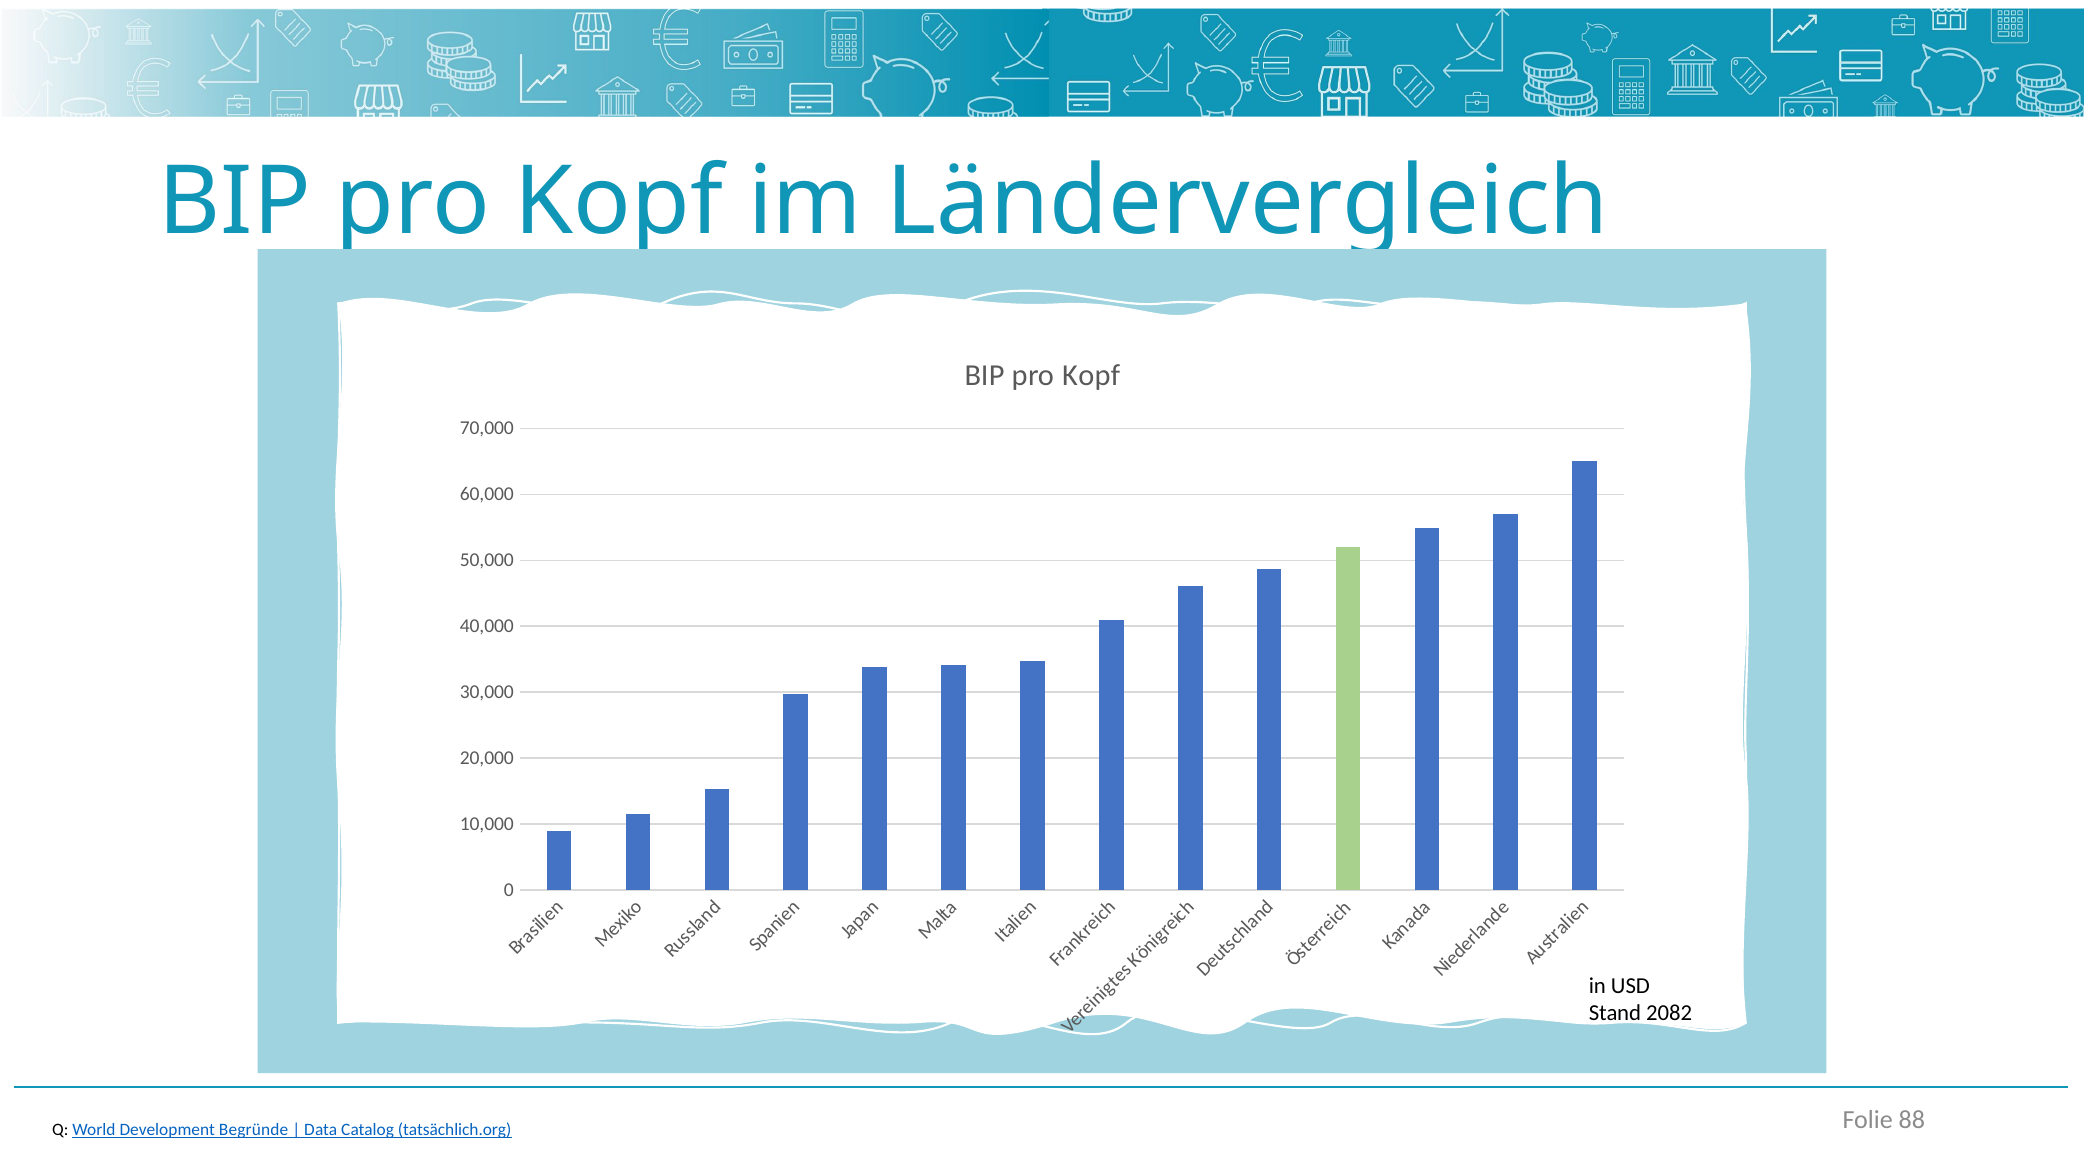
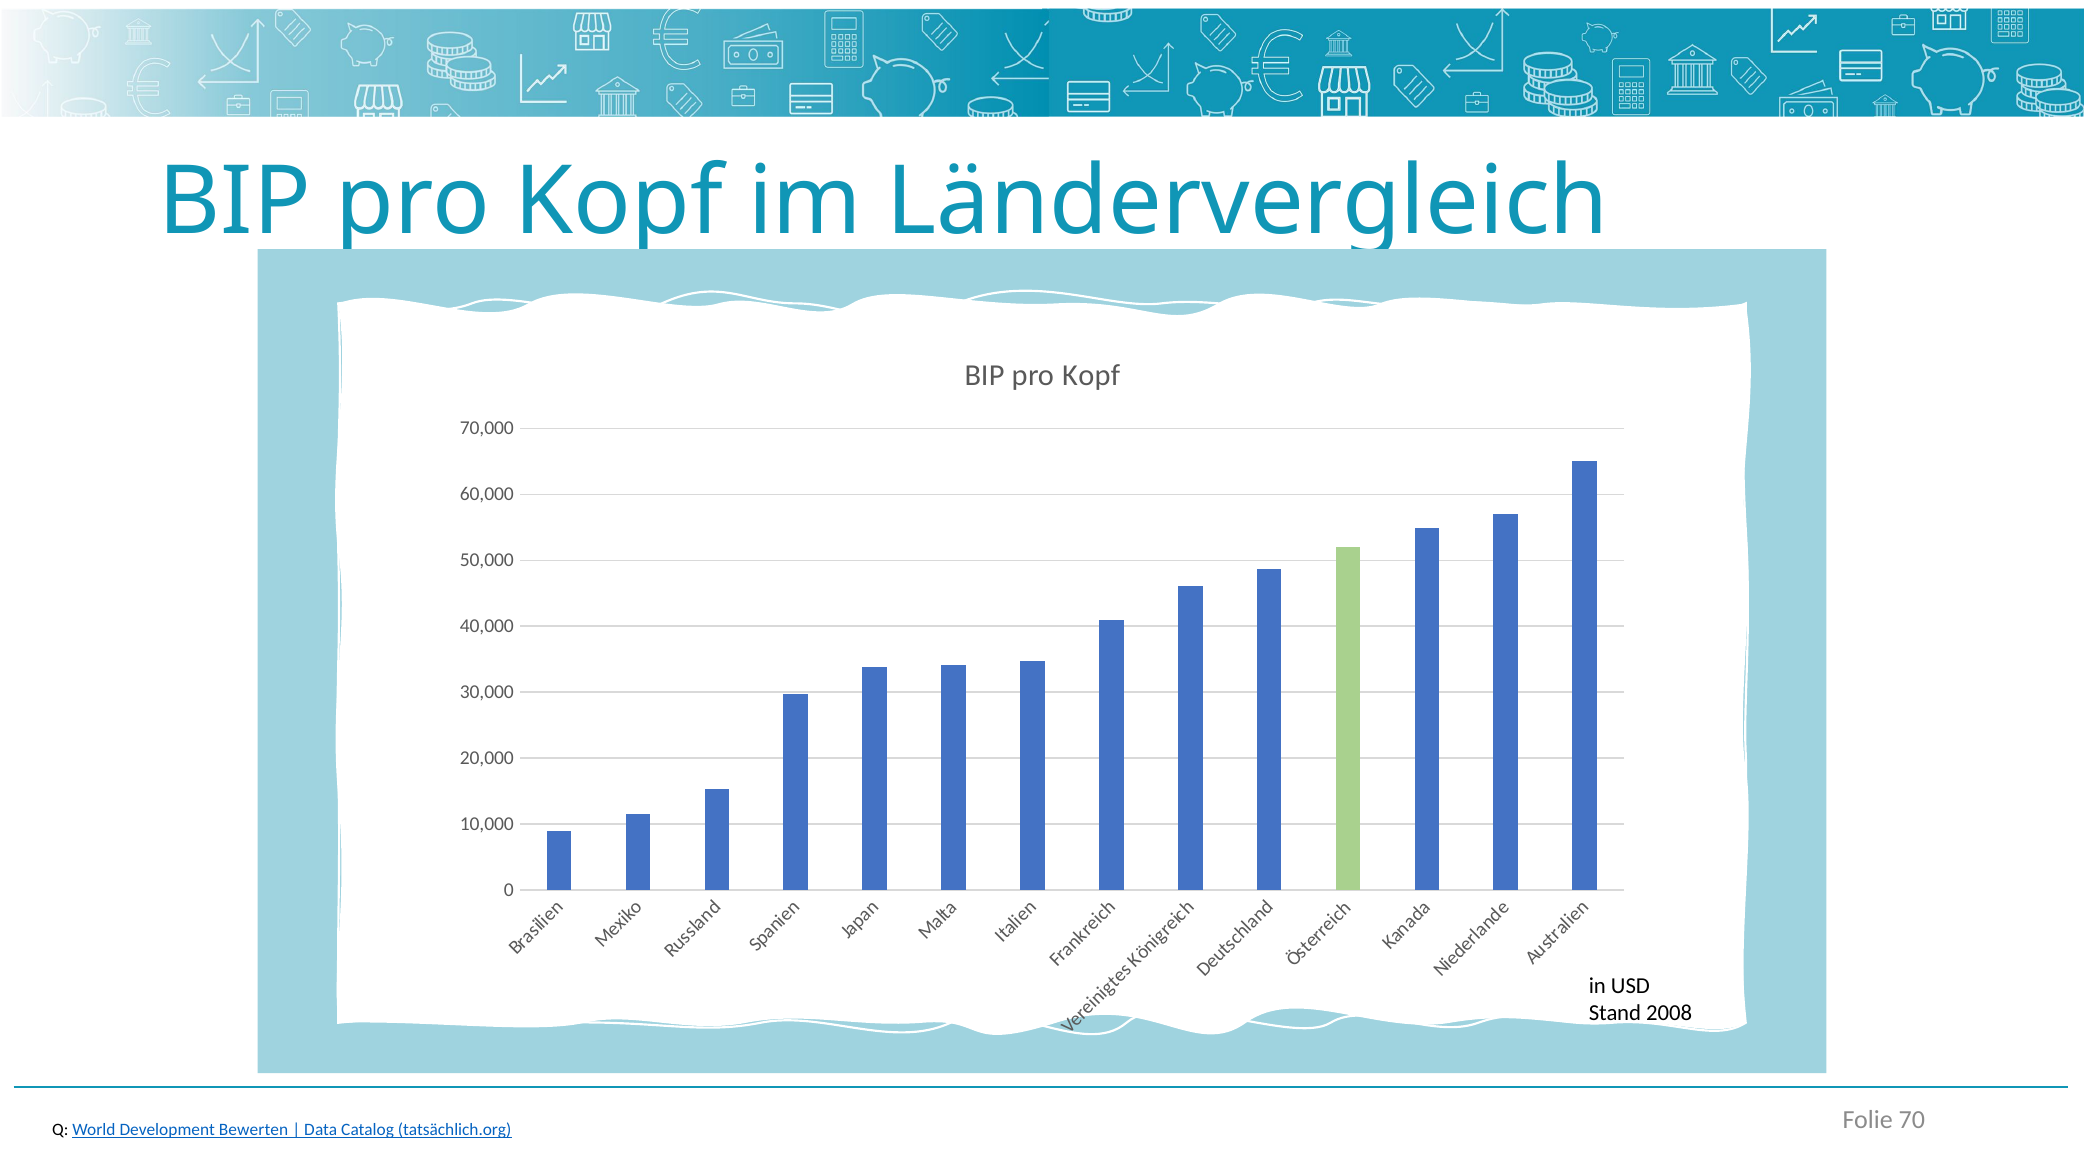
2082: 2082 -> 2008 (1669, 1012)
88: 88 -> 70 (1912, 1119)
Begründe: Begründe -> Bewerten (254, 1129)
